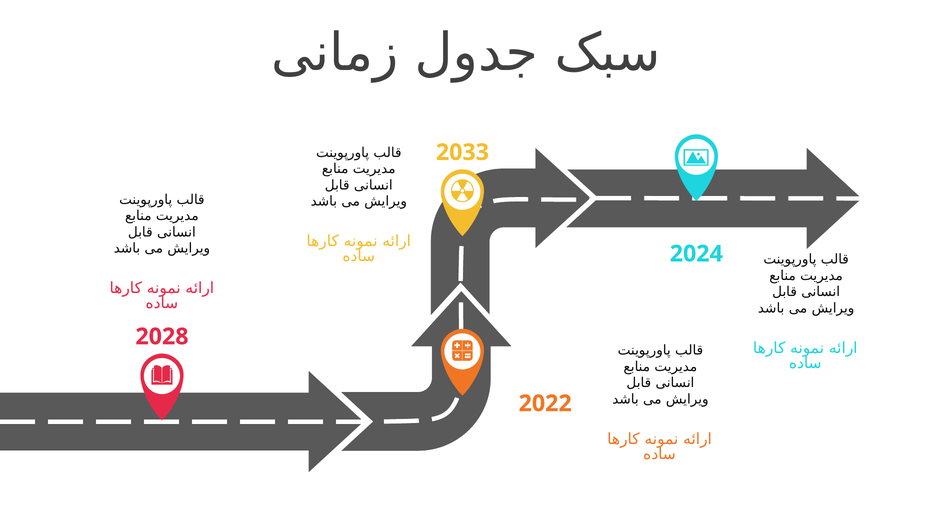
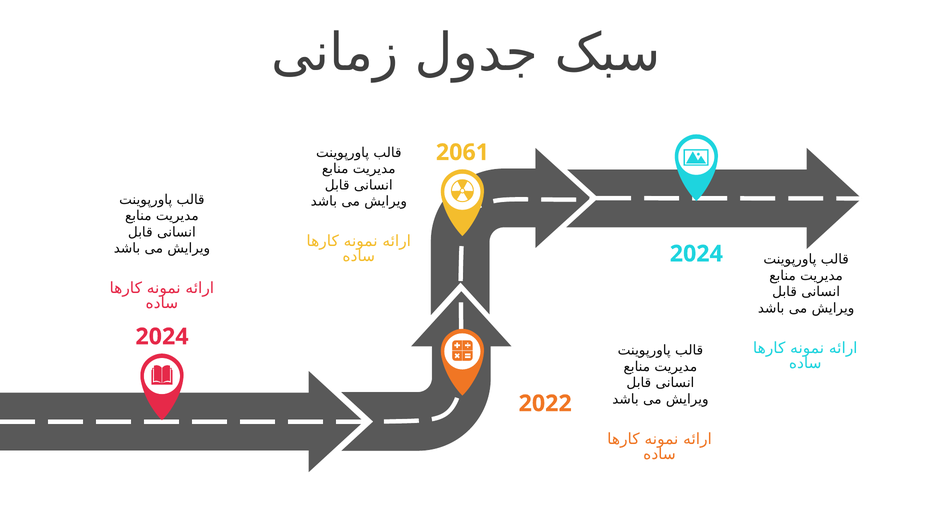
2033: 2033 -> 2061 (462, 152)
2028: 2028 -> 2024 (162, 337)
